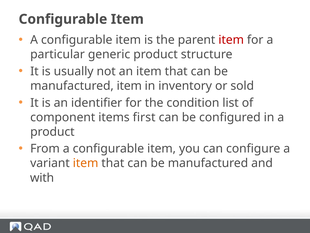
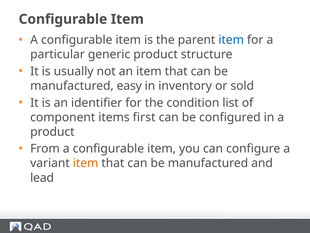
item colour: red -> blue (231, 40)
manufactured item: item -> easy (129, 86)
with: with -> lead (42, 177)
